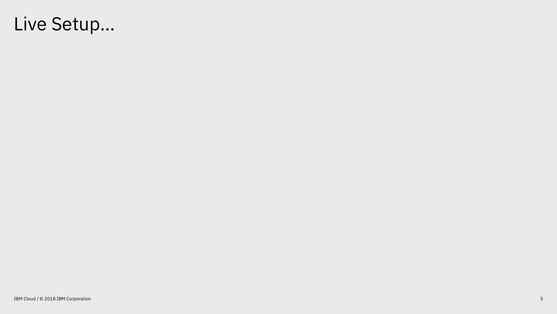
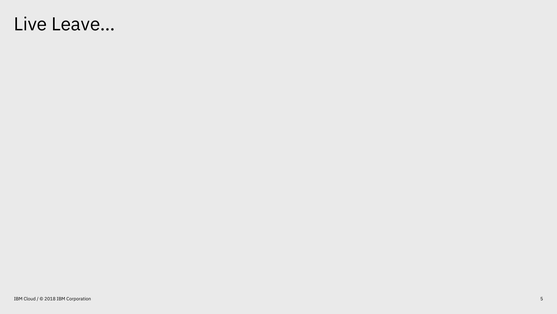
Setup…: Setup… -> Leave… (83, 24)
